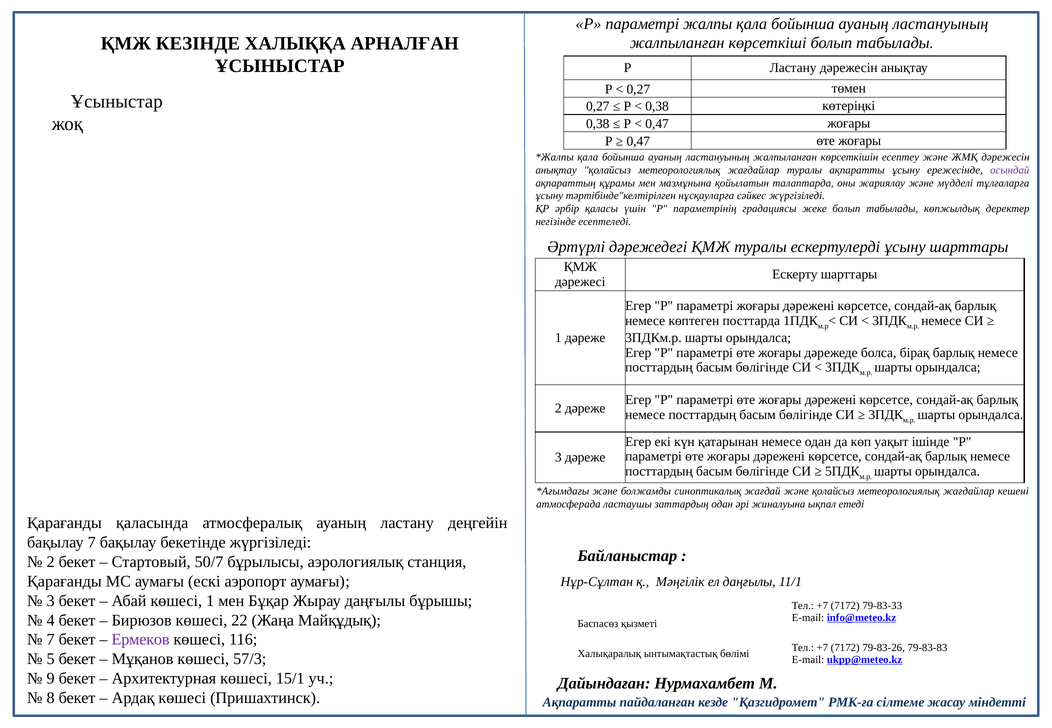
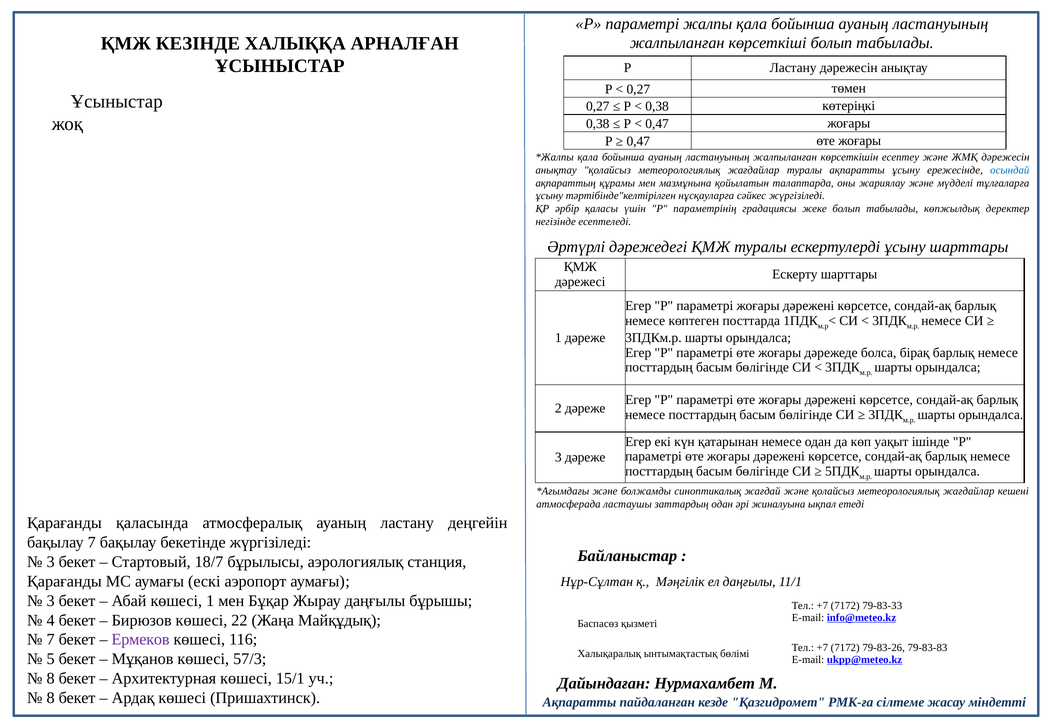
осындай colour: purple -> blue (1010, 170)
2: 2 -> 3 (51, 562)
50/7: 50/7 -> 18/7 (209, 562)
9: 9 -> 8 (51, 679)
